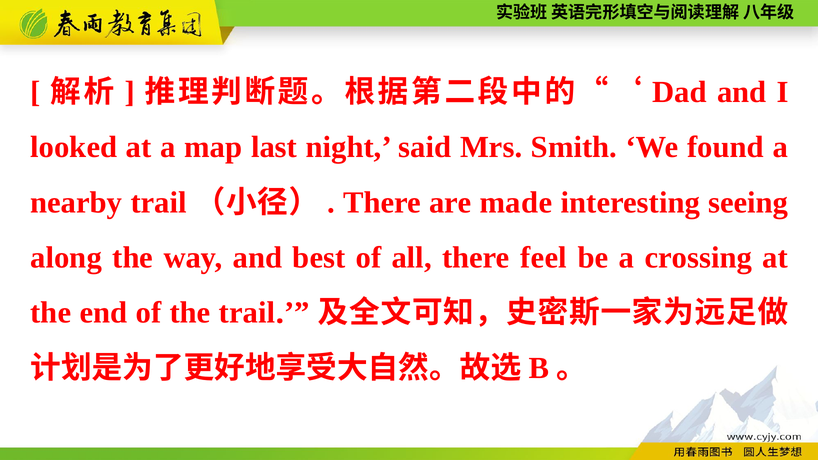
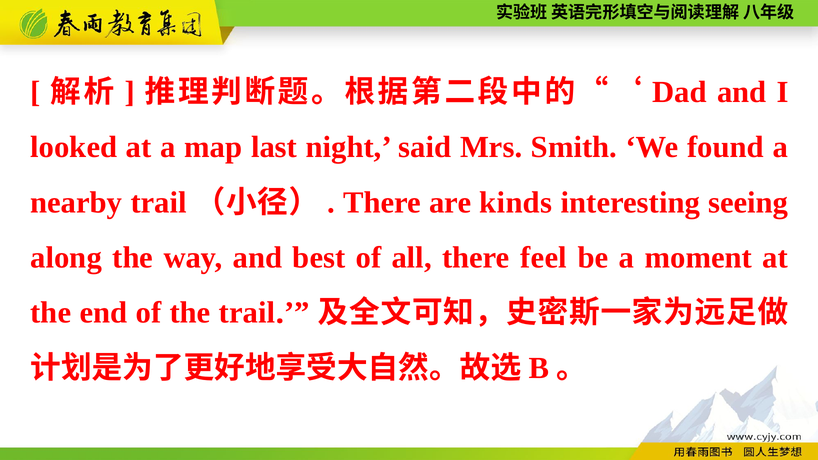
made: made -> kinds (516, 203)
crossing: crossing -> moment (698, 258)
